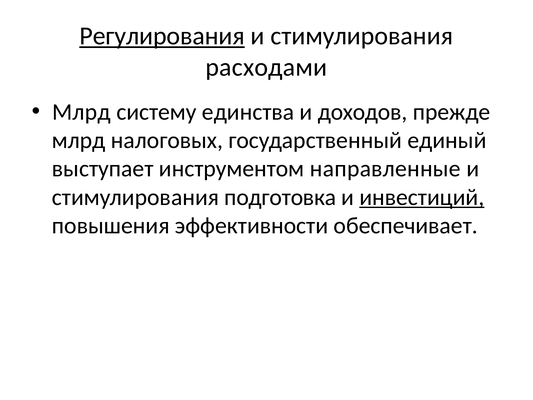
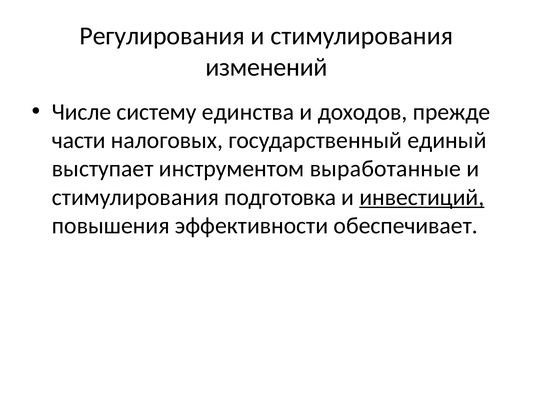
Регулирования underline: present -> none (162, 36)
расходами: расходами -> изменений (267, 67)
Млрд: Млрд -> Числе (82, 112)
млрд: млрд -> части (79, 140)
направленные: направленные -> выработанные (385, 169)
